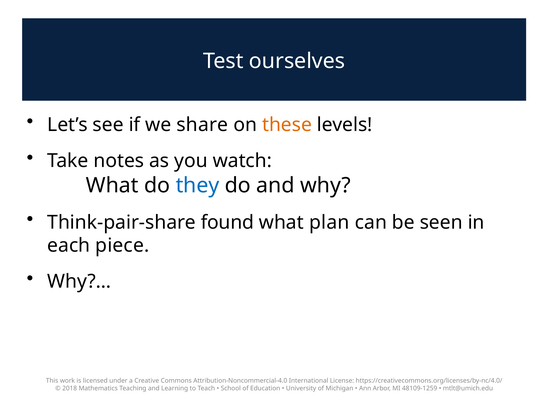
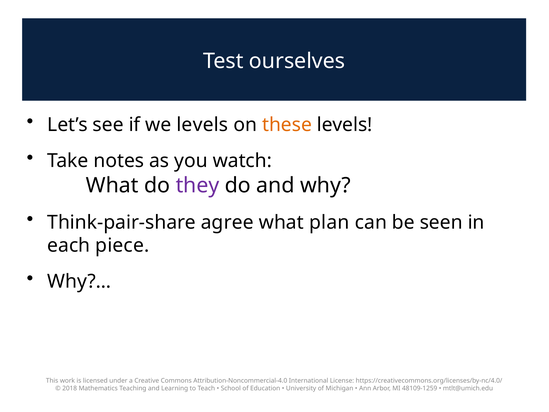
we share: share -> levels (202, 125)
they colour: blue -> purple (197, 185)
found: found -> agree (227, 222)
